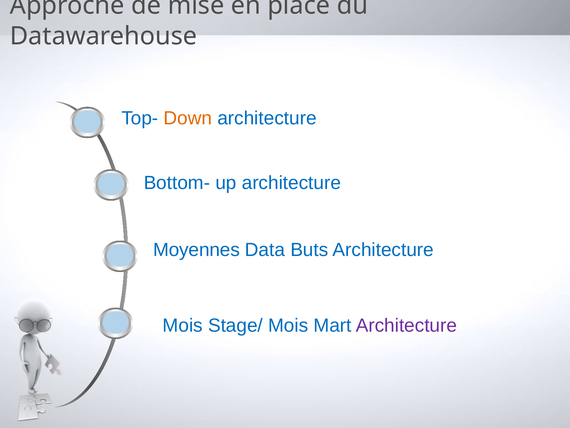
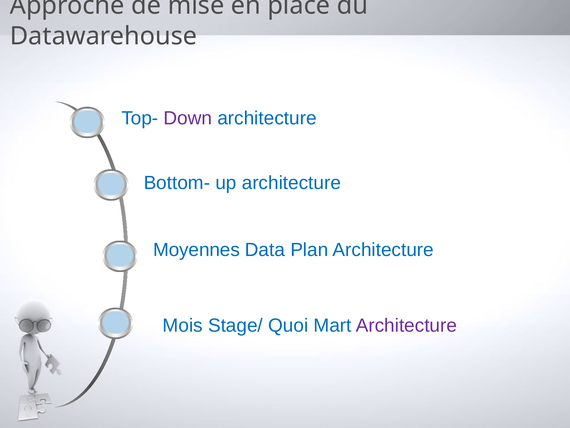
Down colour: orange -> purple (188, 118)
Buts: Buts -> Plan (309, 249)
Stage/ Mois: Mois -> Quoi (288, 325)
